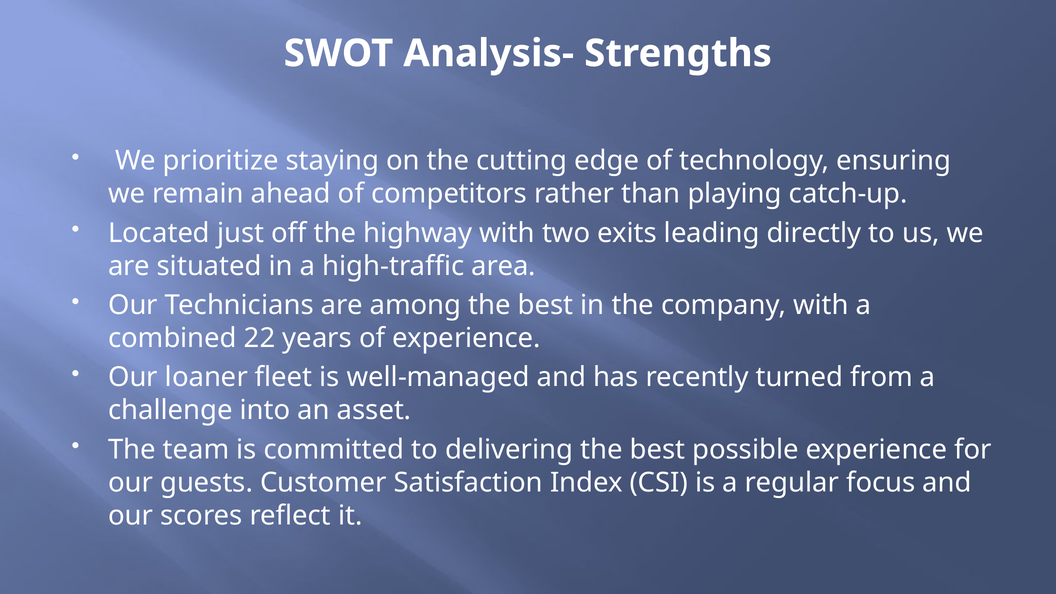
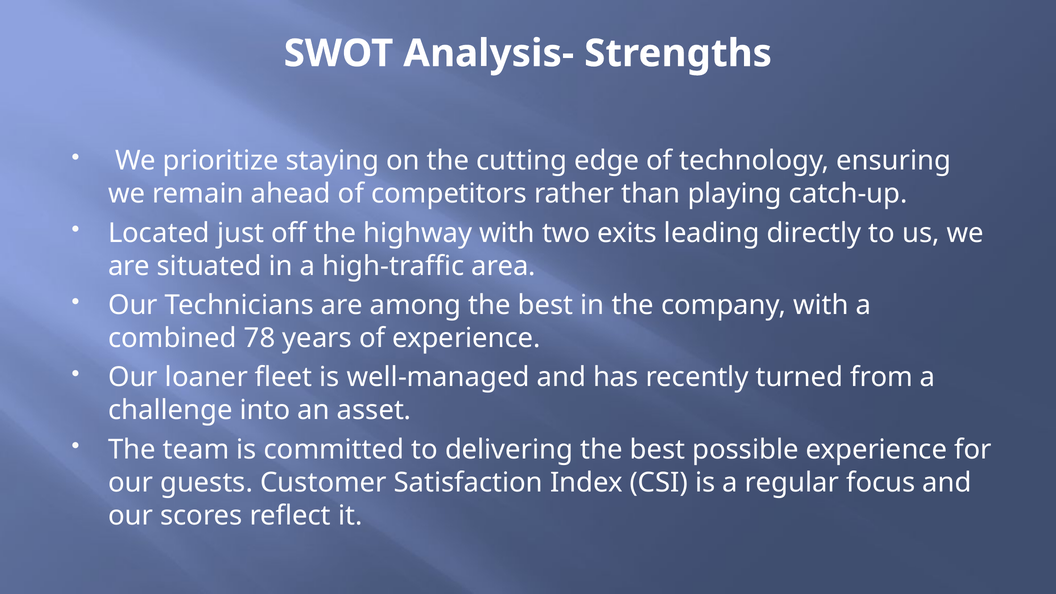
22: 22 -> 78 (260, 338)
